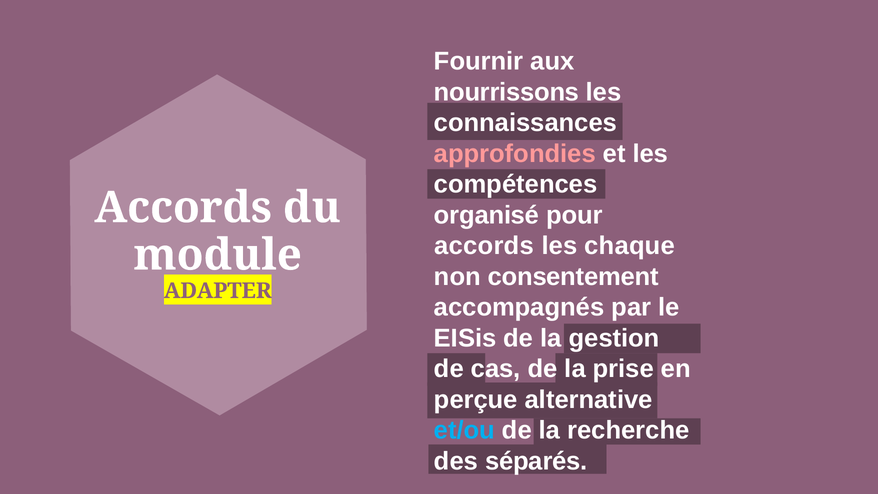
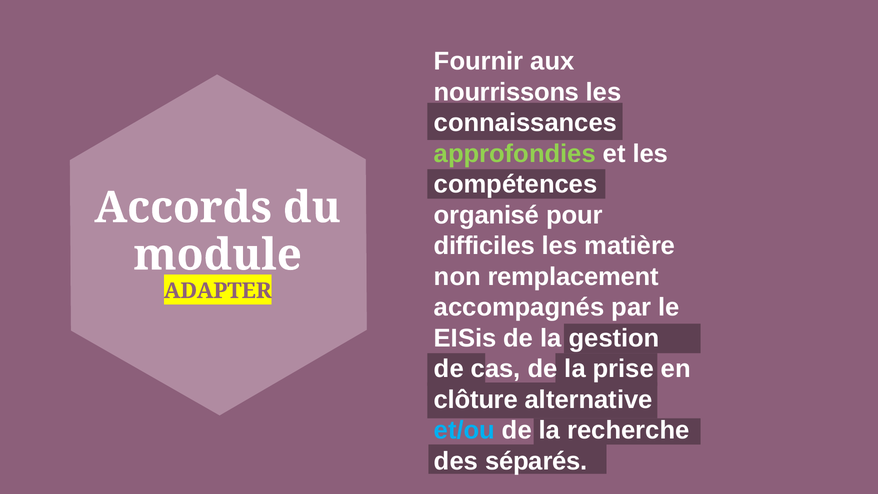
approfondies colour: pink -> light green (515, 154)
accords: accords -> difficiles (484, 246)
chaque: chaque -> matière (630, 246)
consentement: consentement -> remplacement (573, 277)
perçue: perçue -> clôture (476, 400)
